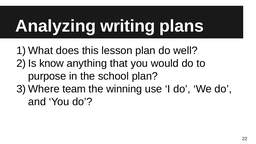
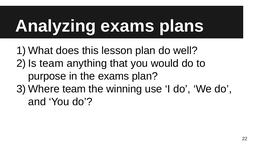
Analyzing writing: writing -> exams (127, 26)
know: know -> team (51, 63)
the school: school -> exams (113, 76)
